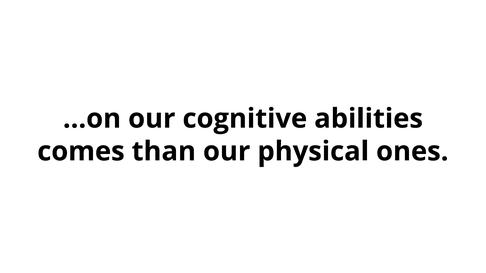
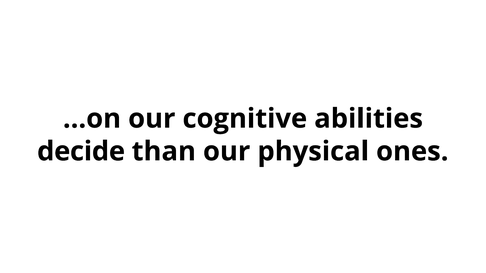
comes: comes -> decide (81, 152)
